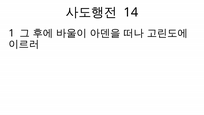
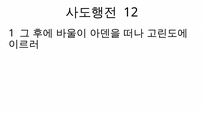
14: 14 -> 12 (131, 12)
